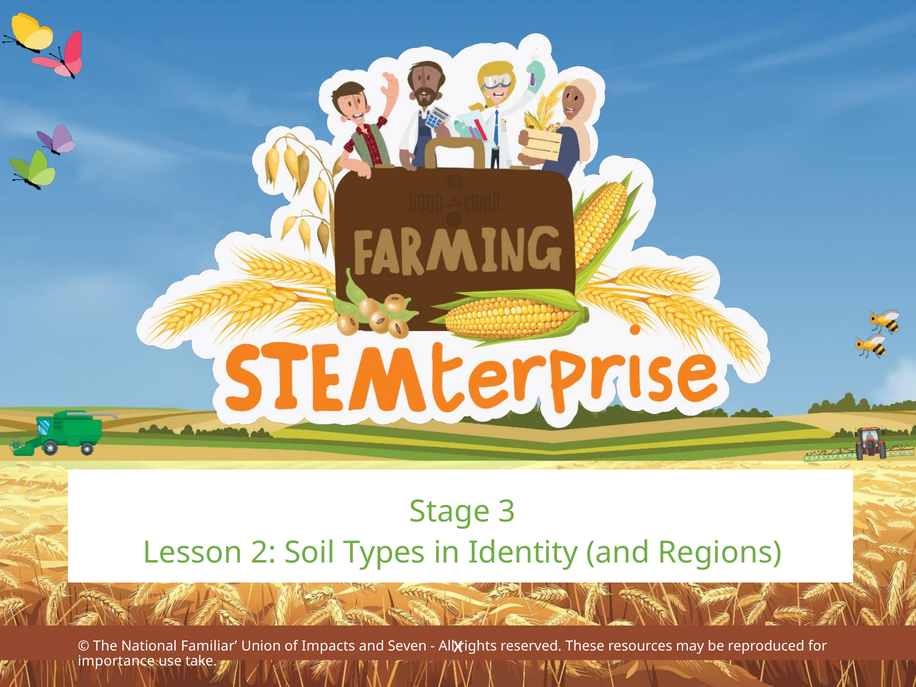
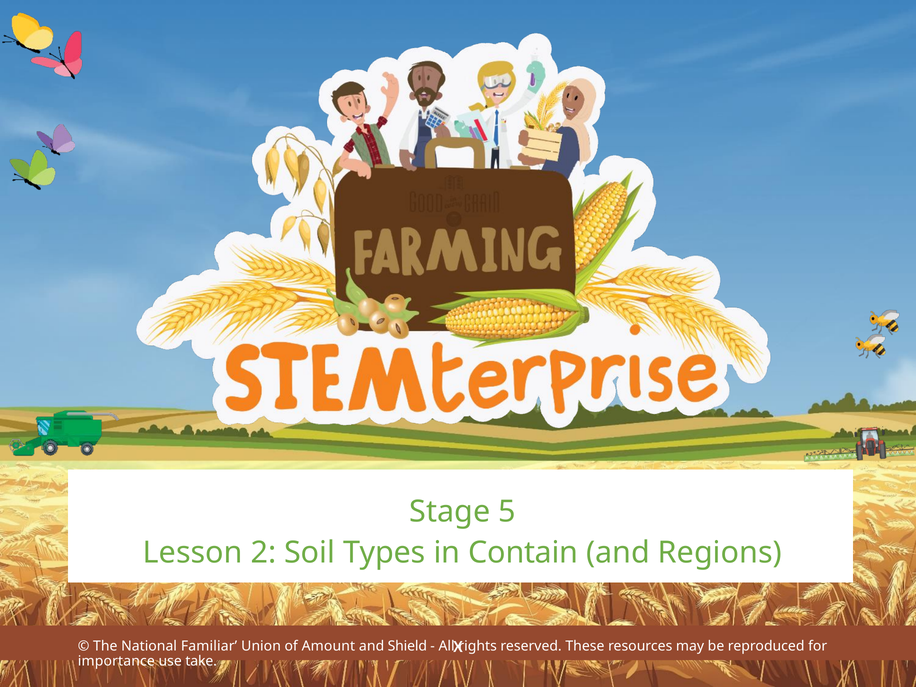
3: 3 -> 5 (507, 512)
Identity: Identity -> Contain (523, 553)
Impacts: Impacts -> Amount (328, 646)
Seven: Seven -> Shield (407, 646)
